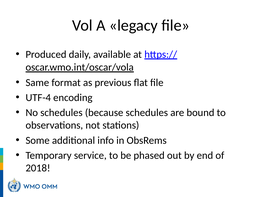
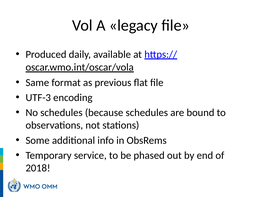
UTF-4: UTF-4 -> UTF-3 (38, 97)
